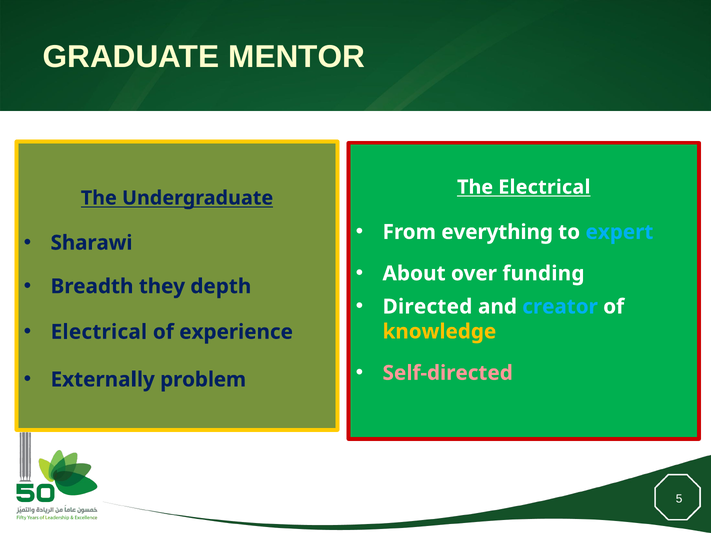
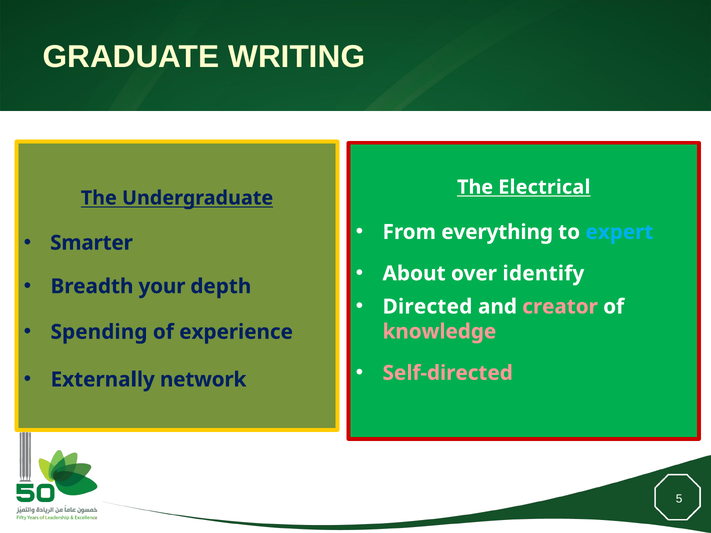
MENTOR: MENTOR -> WRITING (297, 57)
Sharawi: Sharawi -> Smarter (91, 243)
funding: funding -> identify (543, 274)
they: they -> your (162, 286)
creator colour: light blue -> pink (560, 307)
Electrical: Electrical -> Spending (99, 332)
knowledge colour: yellow -> pink (439, 332)
problem: problem -> network (203, 380)
